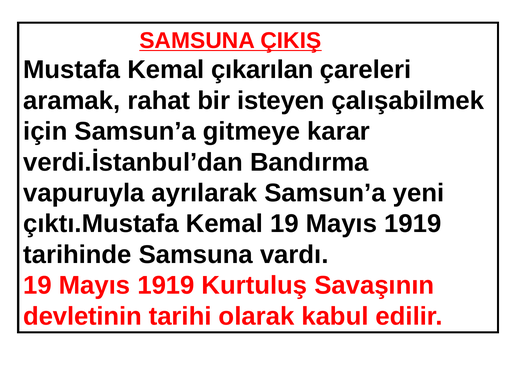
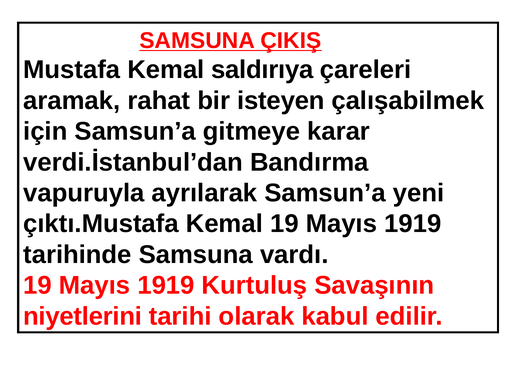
çıkarılan: çıkarılan -> saldırıya (262, 70)
devletinin: devletinin -> niyetlerini (83, 317)
